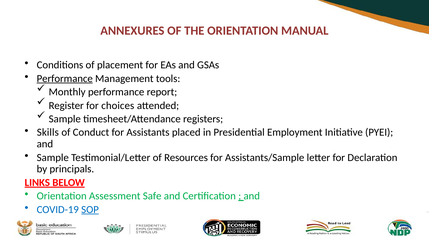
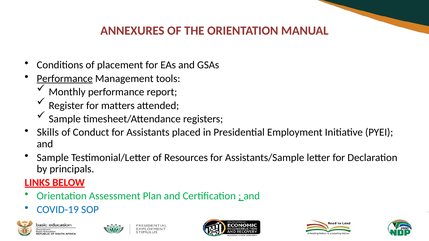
choices: choices -> matters (118, 106)
Safe: Safe -> Plan (152, 196)
SOP underline: present -> none (90, 210)
